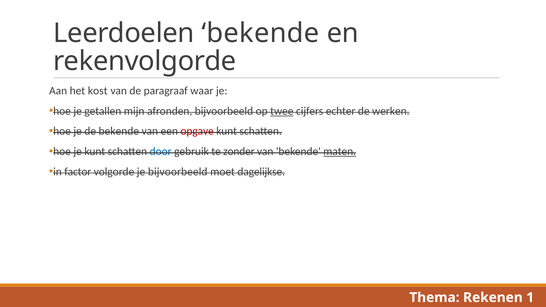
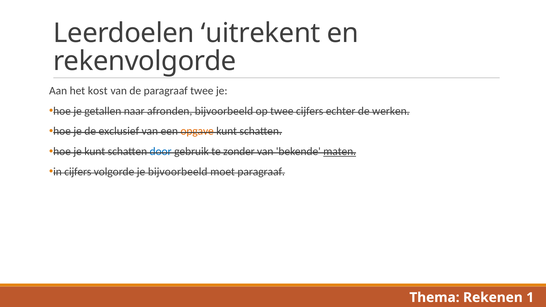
Leerdoelen bekende: bekende -> uitrekent (261, 33)
paragraaf waar: waar -> twee (202, 91)
mijn: mijn -> naar (134, 111)
twee underline: present -> none (282, 111)
de bekende: bekende -> exclusief (119, 131)
opgave colour: red -> orange (197, 131)
in factor: factor -> cijfers (78, 172)
moet dagelijkse: dagelijkse -> paragraaf (261, 172)
